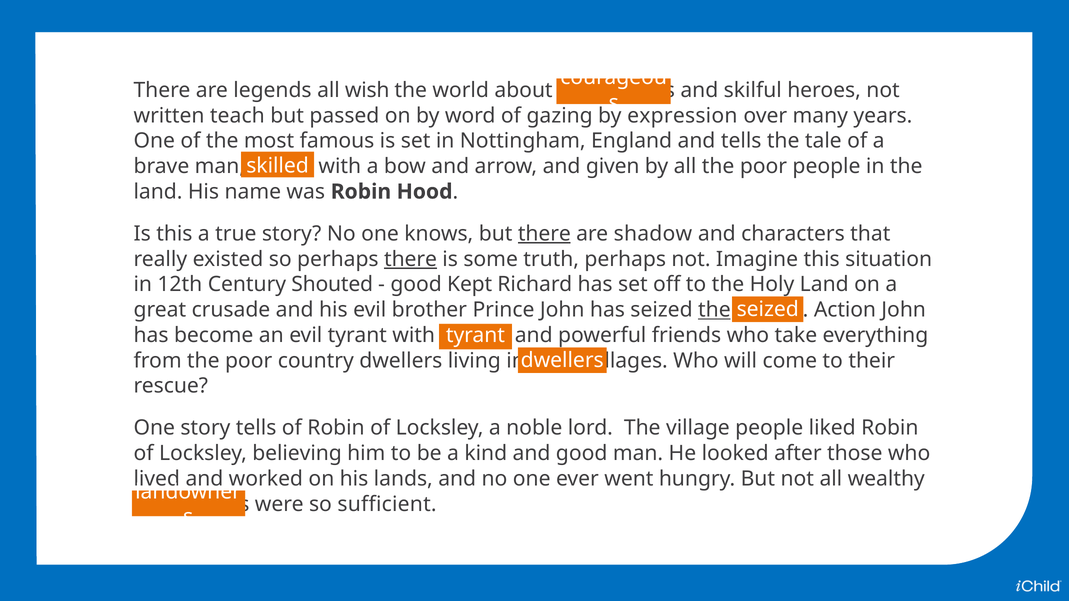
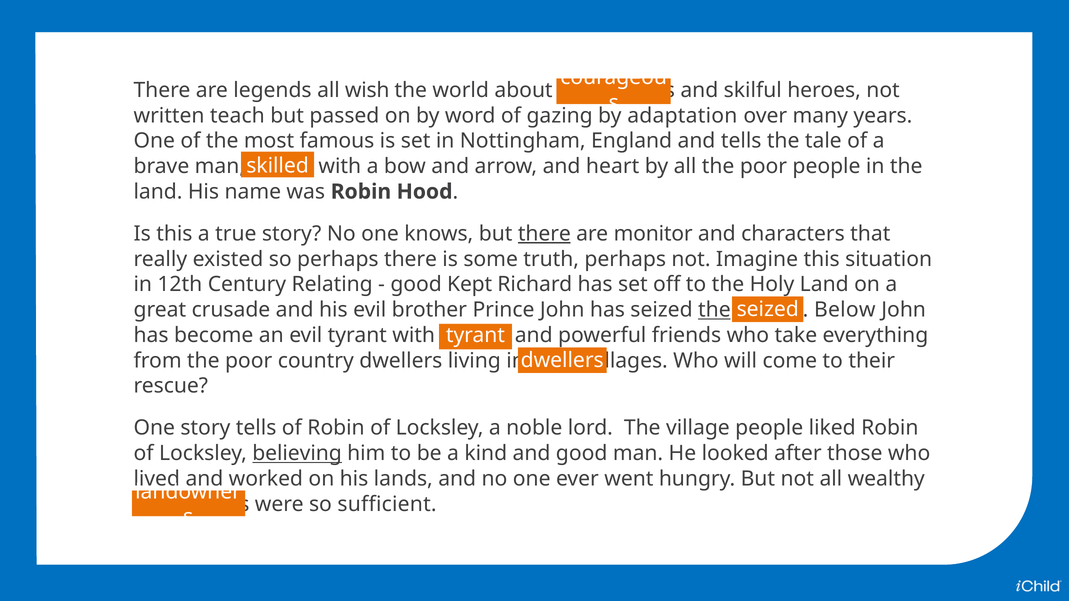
expression: expression -> adaptation (682, 116)
given: given -> heart (613, 166)
shadow: shadow -> monitor (653, 234)
there underline: present -> none (411, 259)
Shouted: Shouted -> Relating (332, 285)
Action: Action -> Below (845, 310)
believing underline: none -> present (297, 454)
